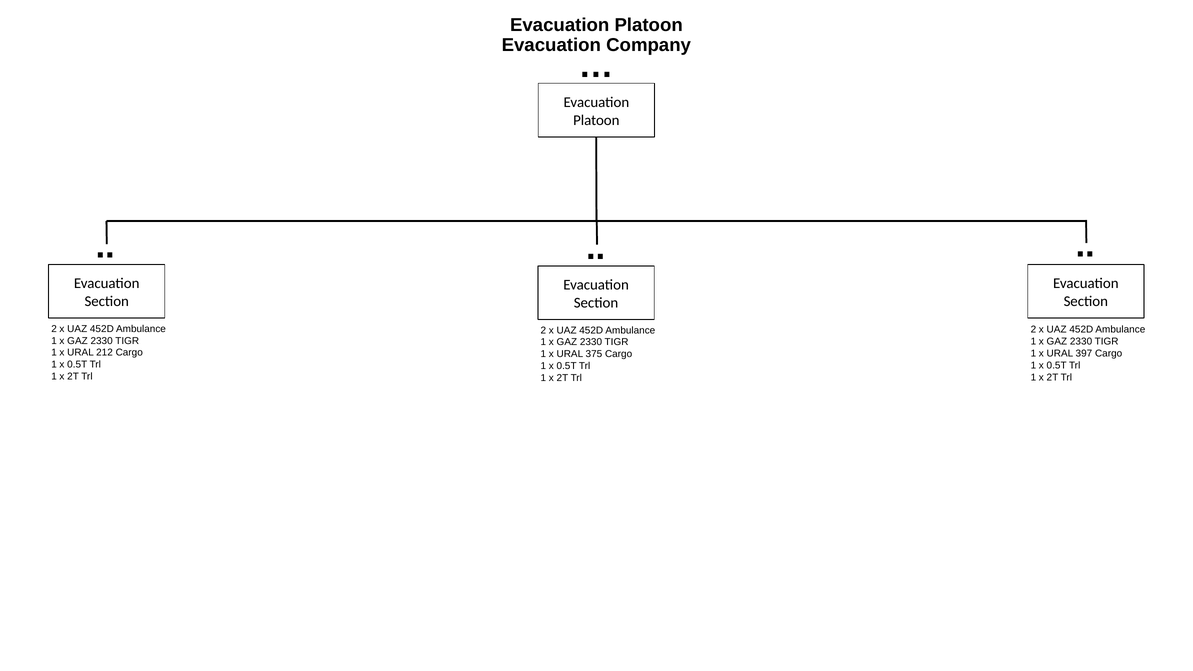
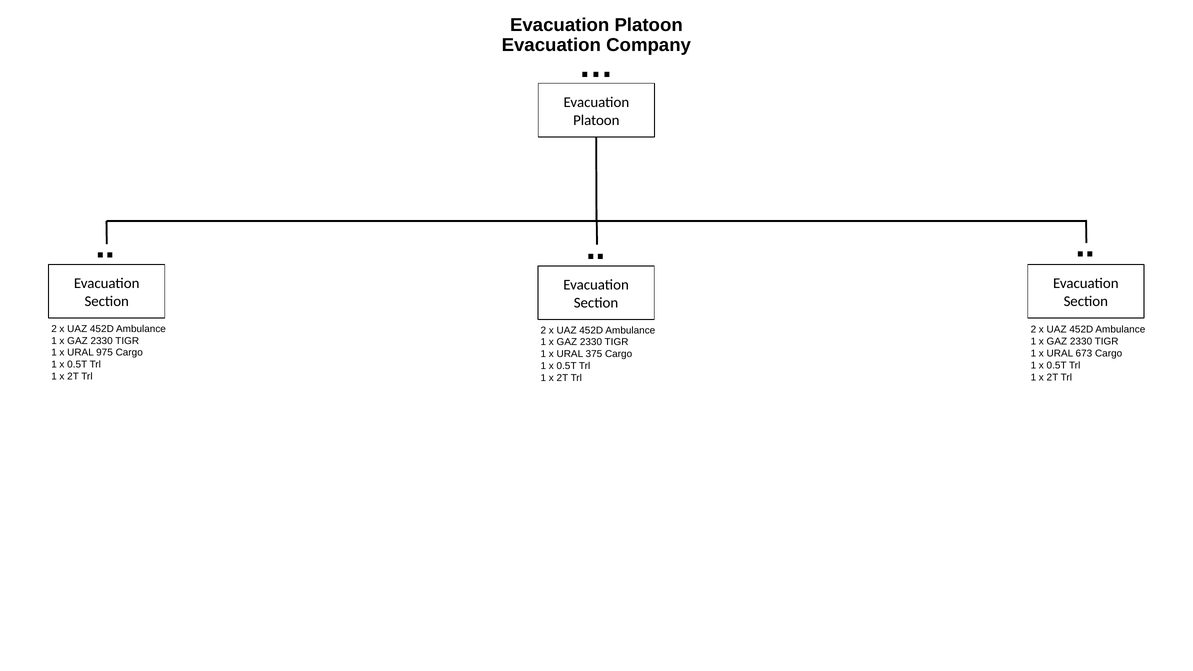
212: 212 -> 975 (105, 353)
397: 397 -> 673 (1084, 354)
